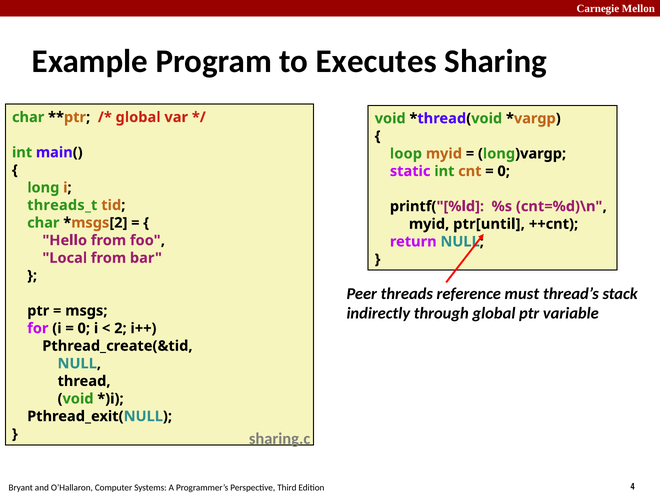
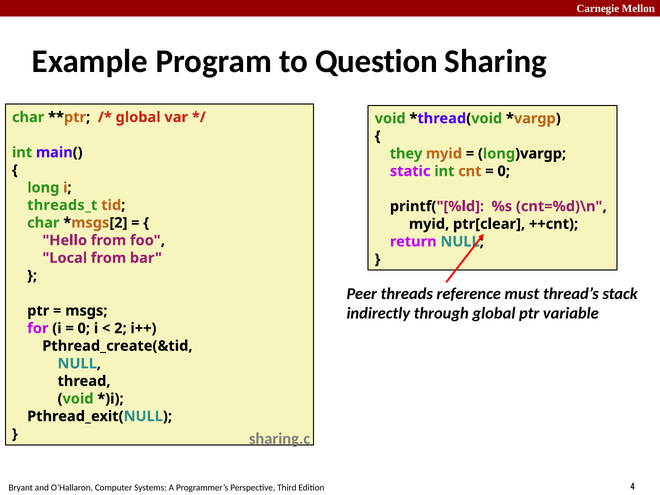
Executes: Executes -> Question (376, 61)
loop: loop -> they (406, 154)
ptr[until: ptr[until -> ptr[clear (489, 224)
